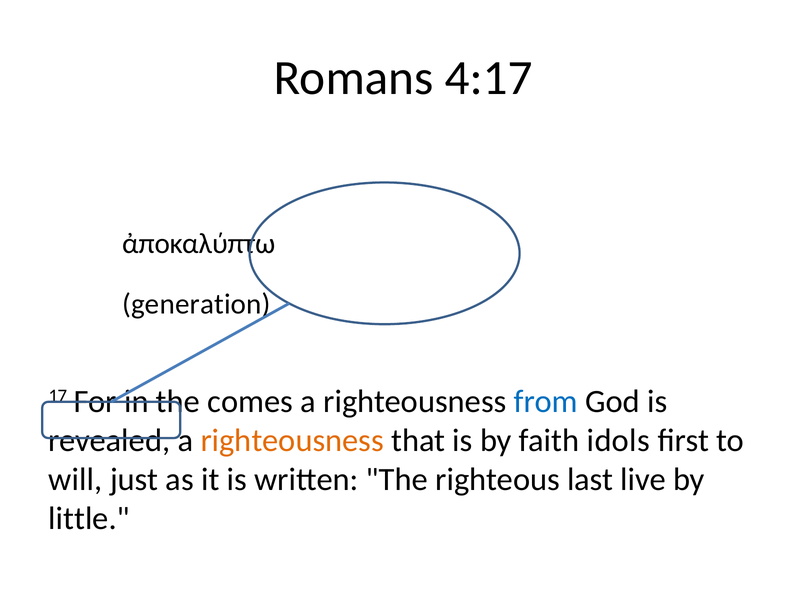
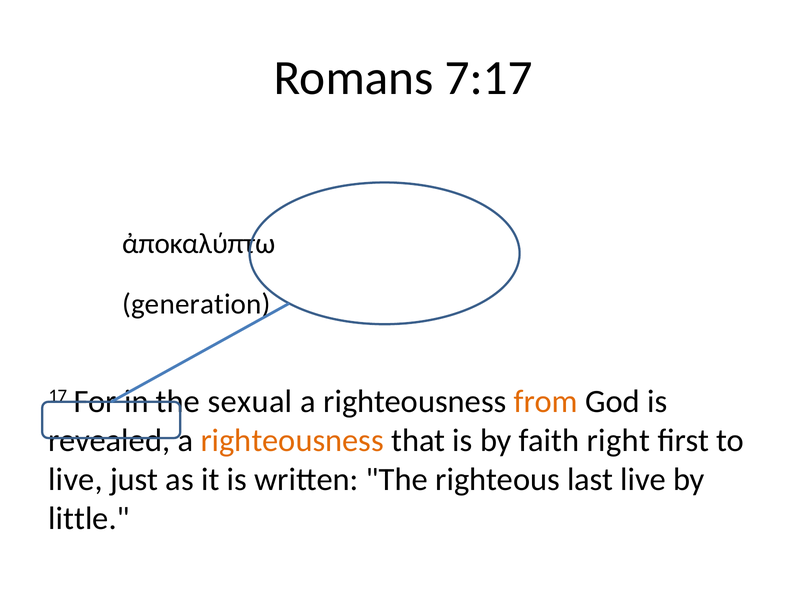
4:17: 4:17 -> 7:17 (489, 78)
comes: comes -> sexual (250, 402)
from colour: blue -> orange (546, 402)
idols: idols -> right (618, 441)
will: will -> live (76, 480)
